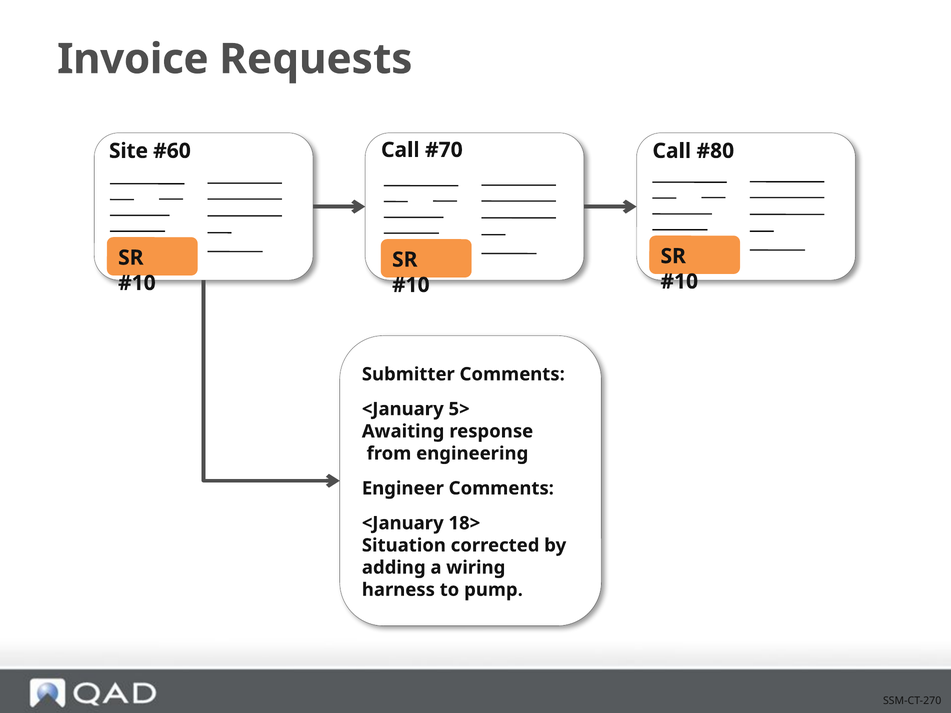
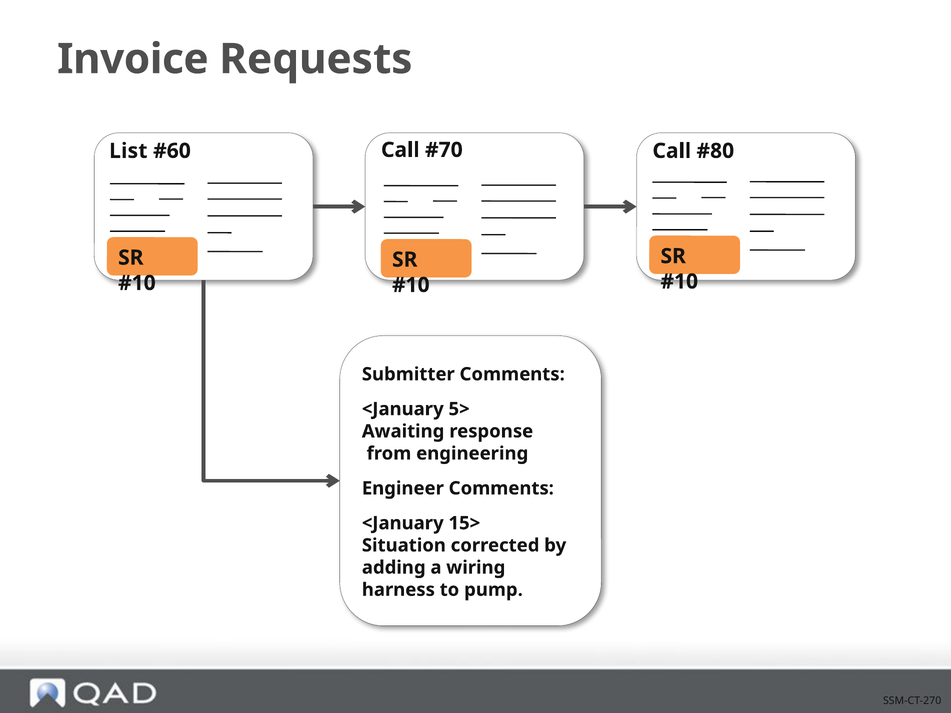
Site: Site -> List (128, 151)
18>: 18> -> 15> (464, 523)
